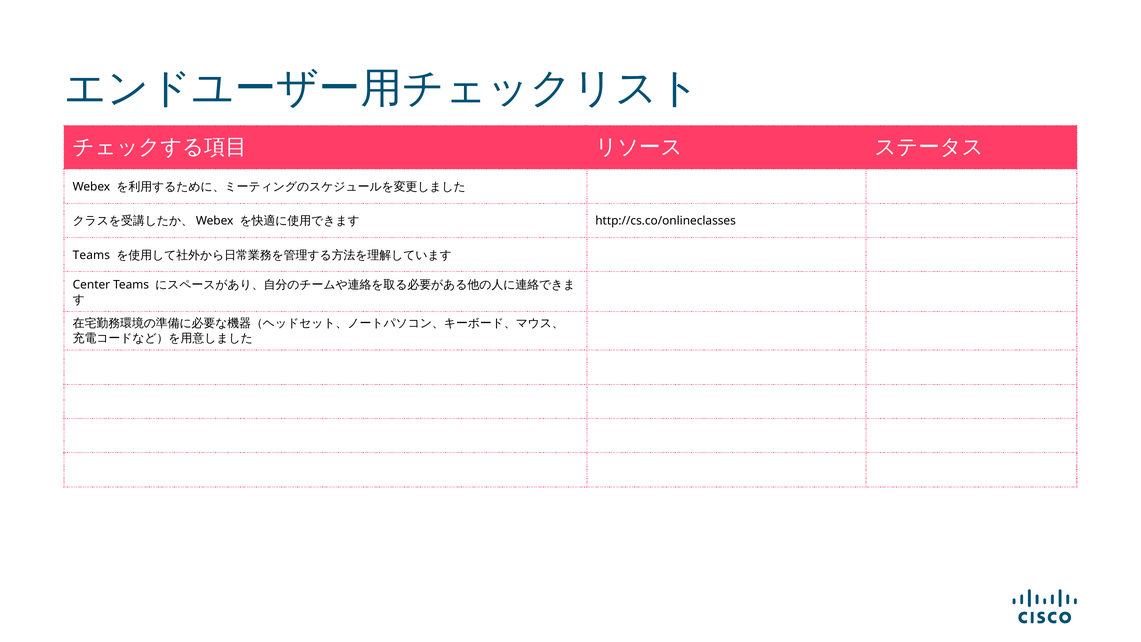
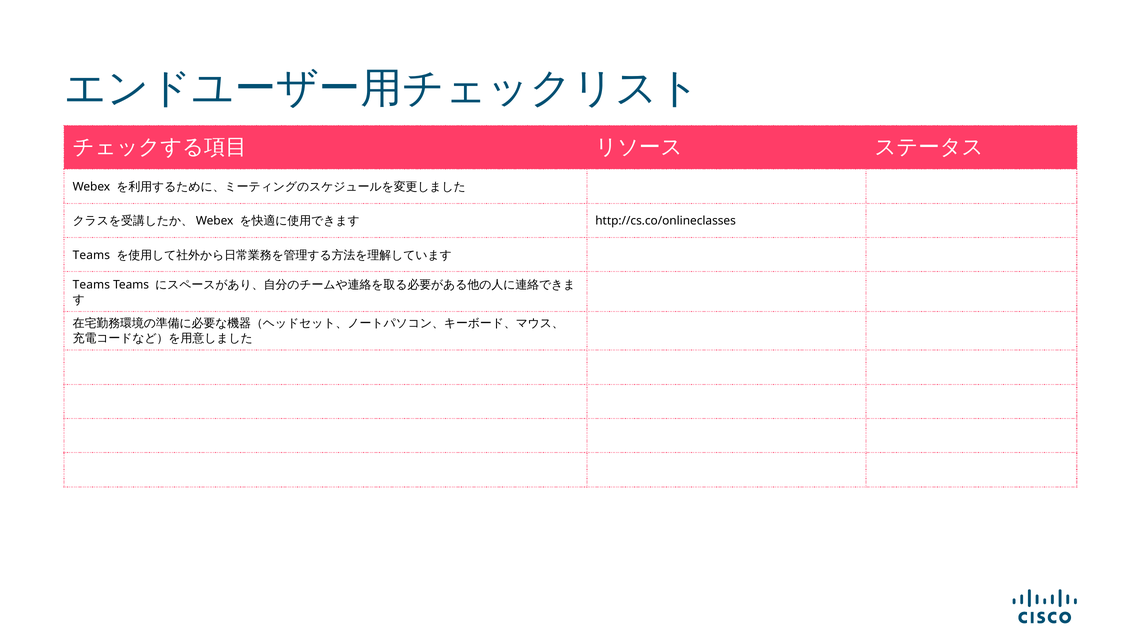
Center: Center -> Teams (91, 285)
